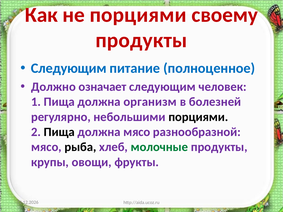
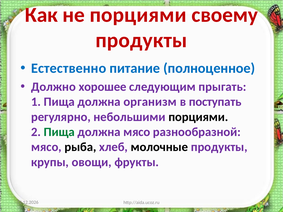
Следующим: Следующим -> Естественно (69, 68)
означает: означает -> хорошее (103, 87)
человек: человек -> прыгать (222, 87)
болезней: болезней -> поступать (215, 102)
Пища colour: black -> green (59, 132)
молочные colour: green -> black (159, 147)
